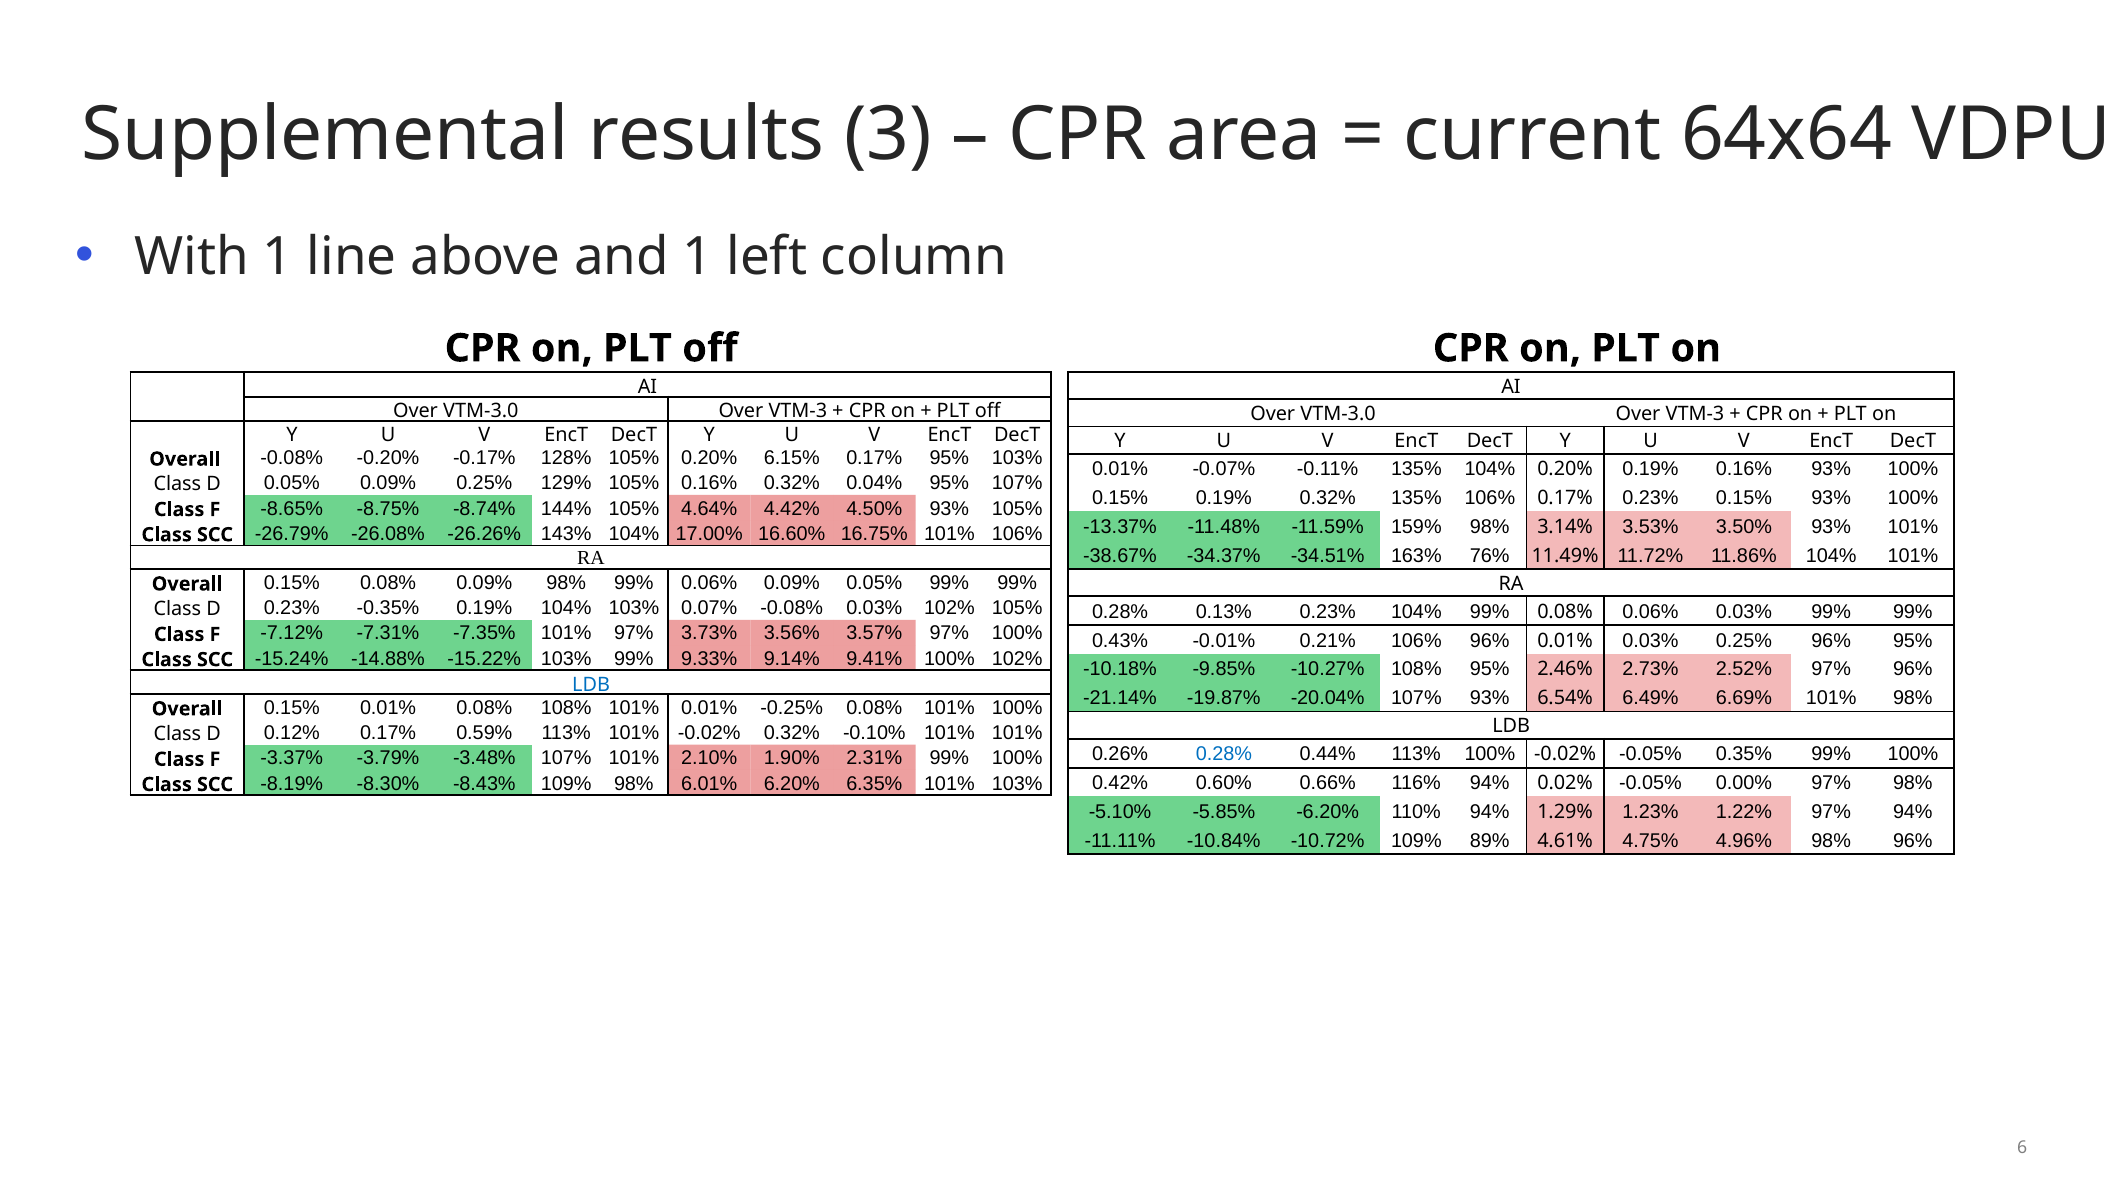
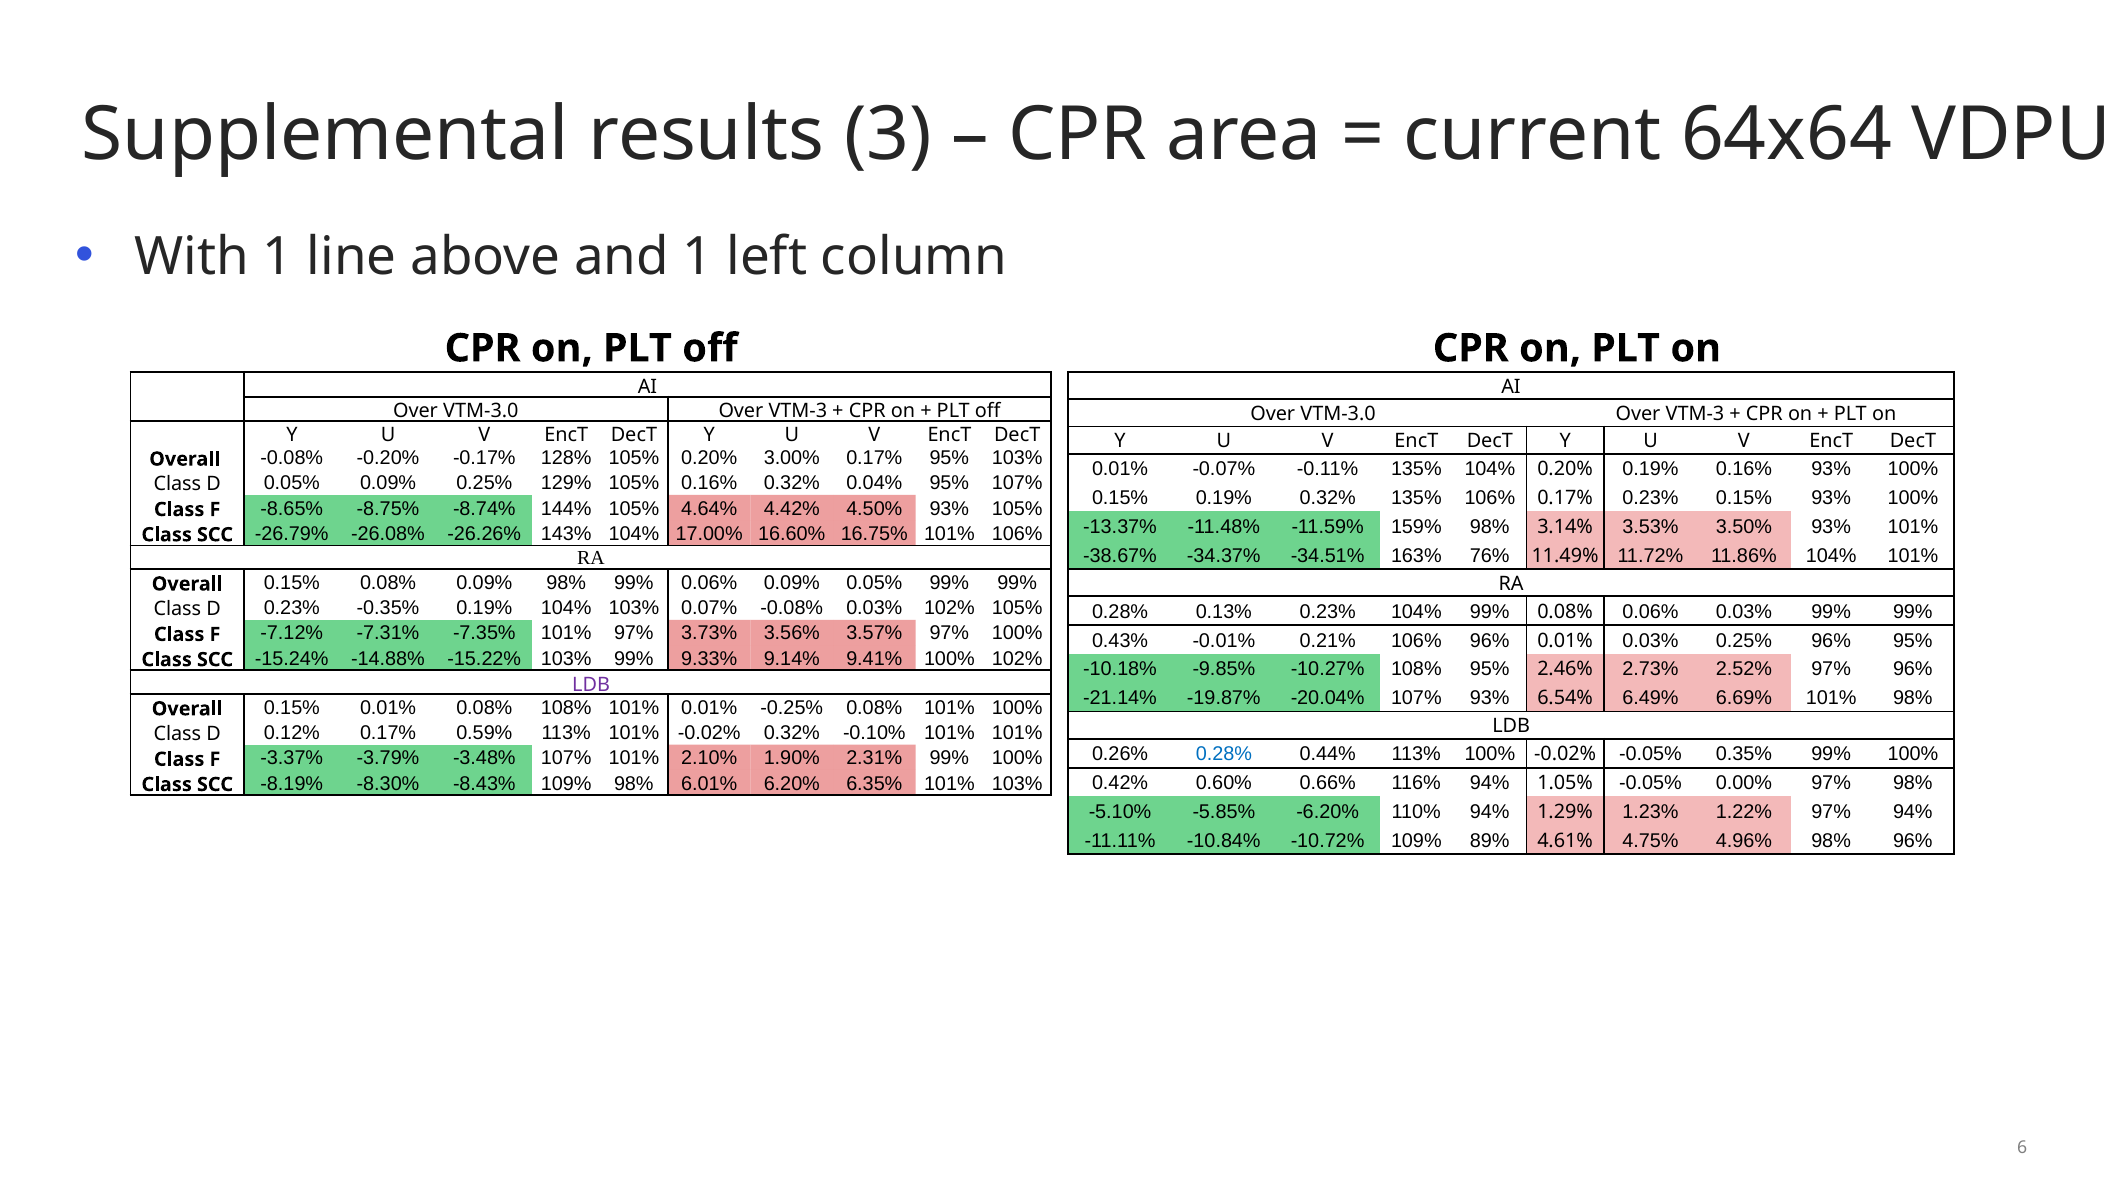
6.15%: 6.15% -> 3.00% (792, 458)
LDB colour: blue -> purple (591, 685)
0.02%: 0.02% -> 1.05% (1565, 783)
